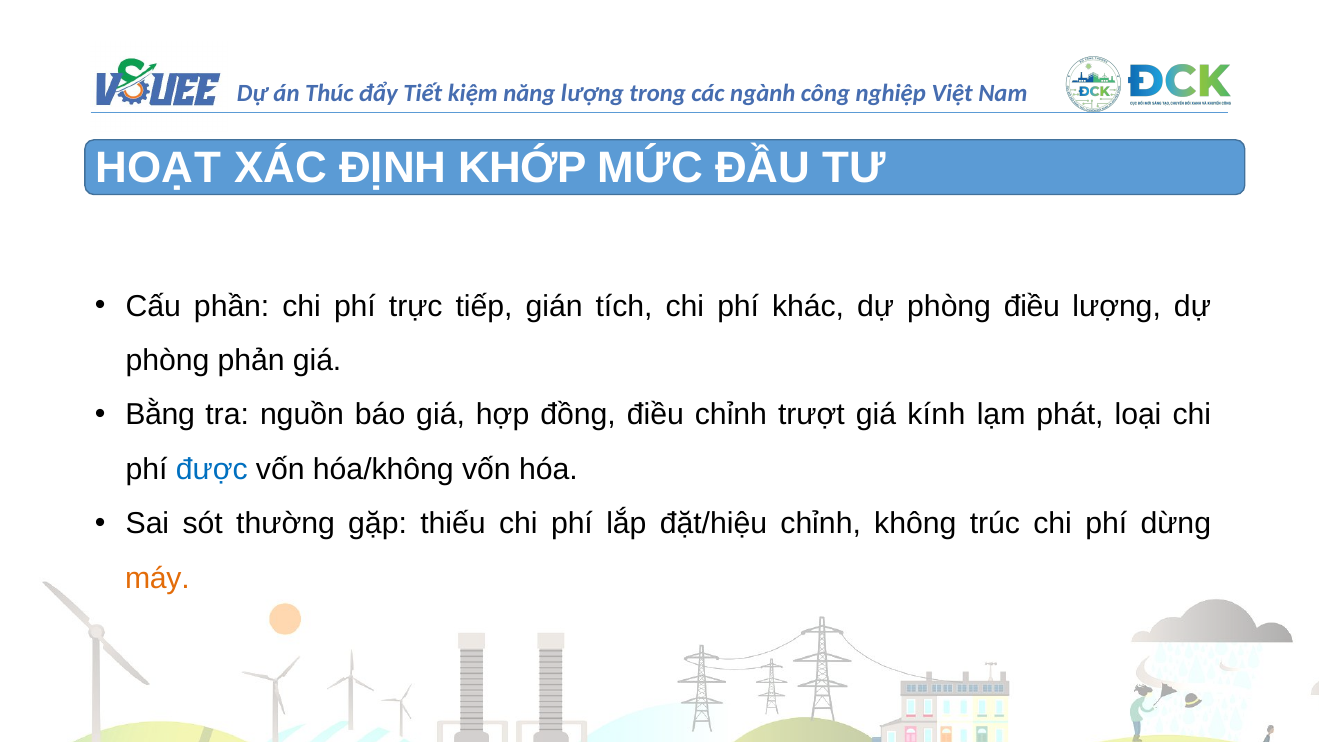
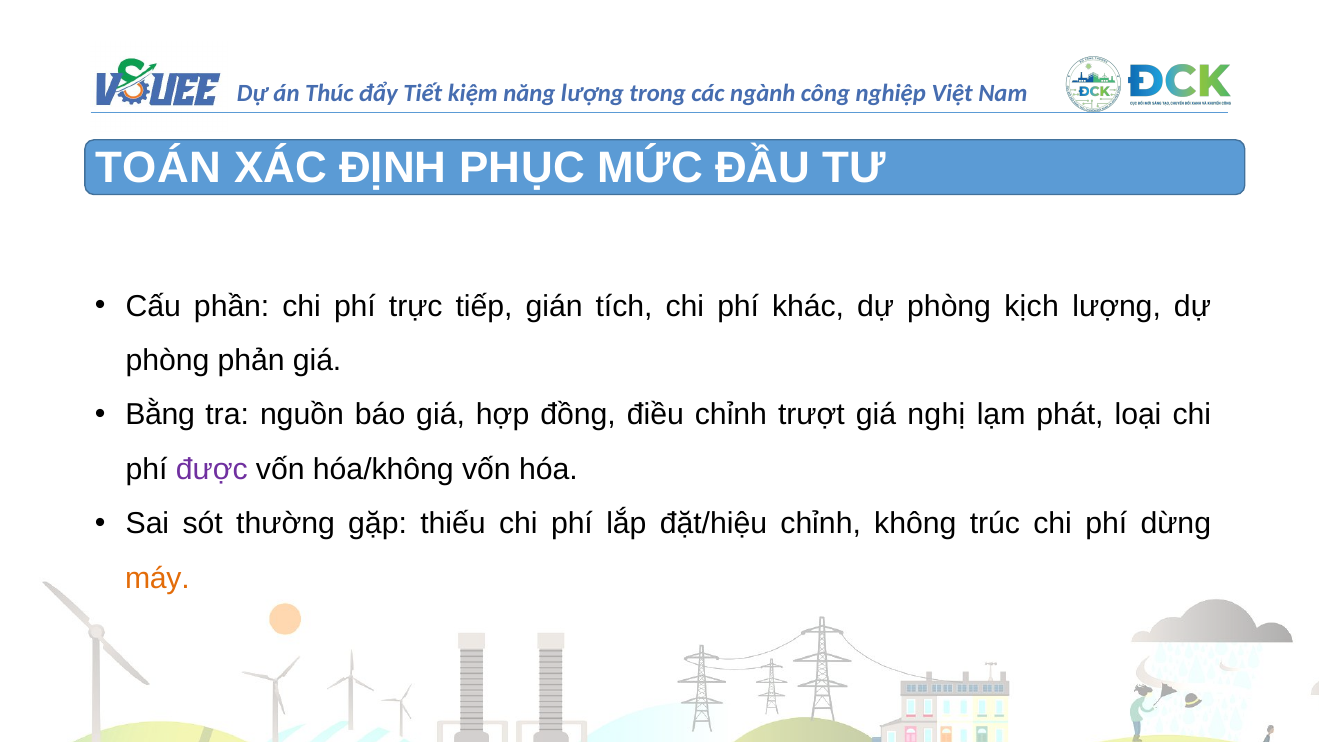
HOẠT: HOẠT -> TOÁN (158, 168)
KHỚP: KHỚP -> PHỤC (522, 168)
phòng điều: điều -> kịch (1032, 306)
kính: kính -> nghị (936, 415)
được colour: blue -> purple (212, 469)
